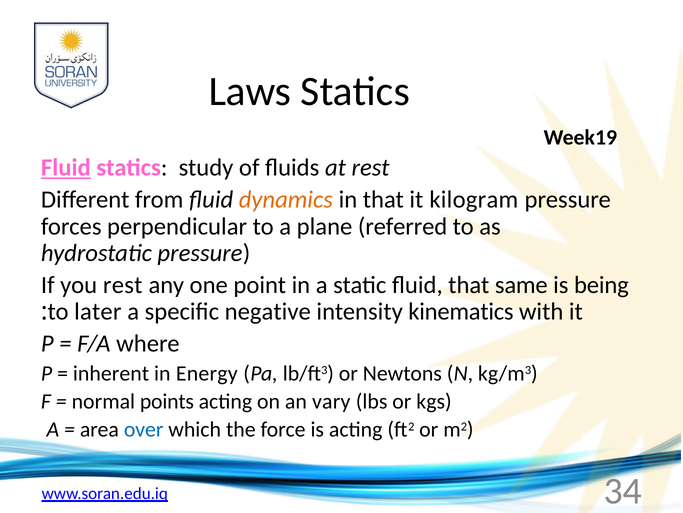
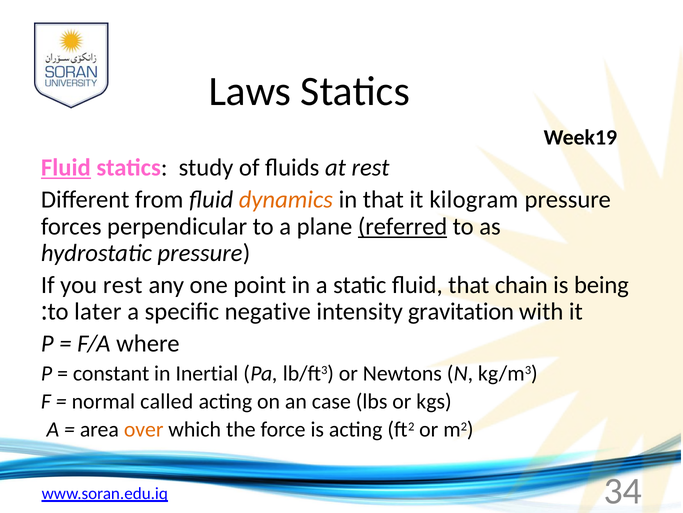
referred underline: none -> present (403, 226)
same: same -> chain (521, 285)
kinematics: kinematics -> gravitation (461, 311)
inherent: inherent -> constant (111, 373)
Energy: Energy -> Inertial (207, 373)
points: points -> called (167, 401)
vary: vary -> case (331, 401)
over colour: blue -> orange (144, 429)
